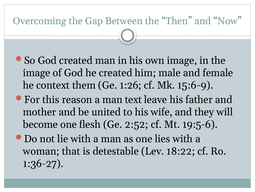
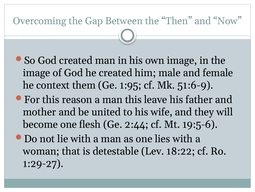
1:26: 1:26 -> 1:95 (131, 85)
15:6-9: 15:6-9 -> 51:6-9 (195, 85)
man text: text -> this (133, 99)
2:52: 2:52 -> 2:44 (137, 124)
1:36-27: 1:36-27 -> 1:29-27 (43, 163)
